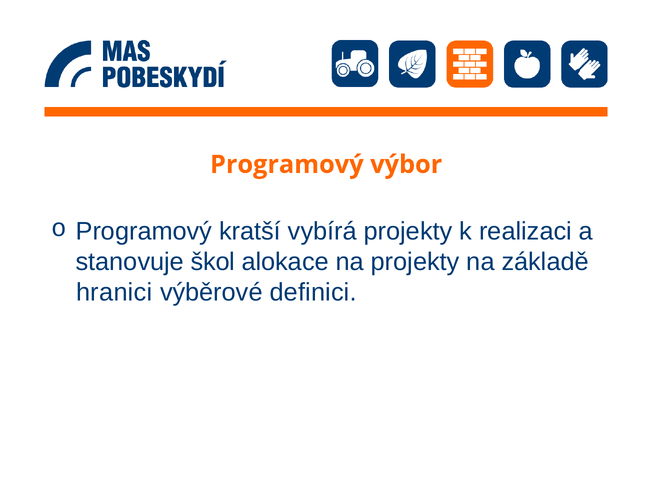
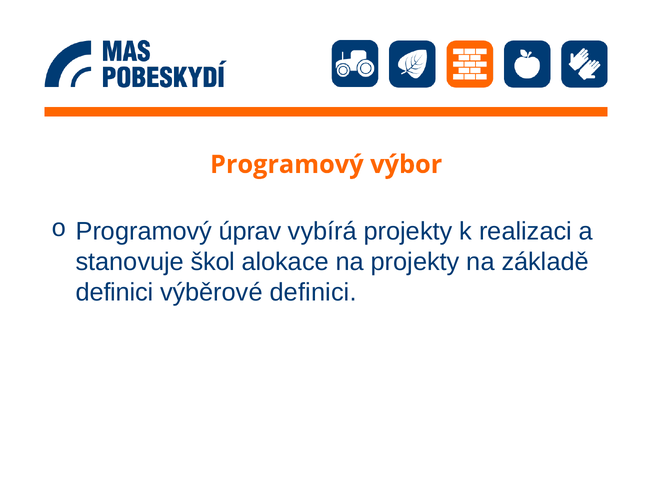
kratší: kratší -> úprav (250, 232)
hranici: hranici -> definici (114, 292)
